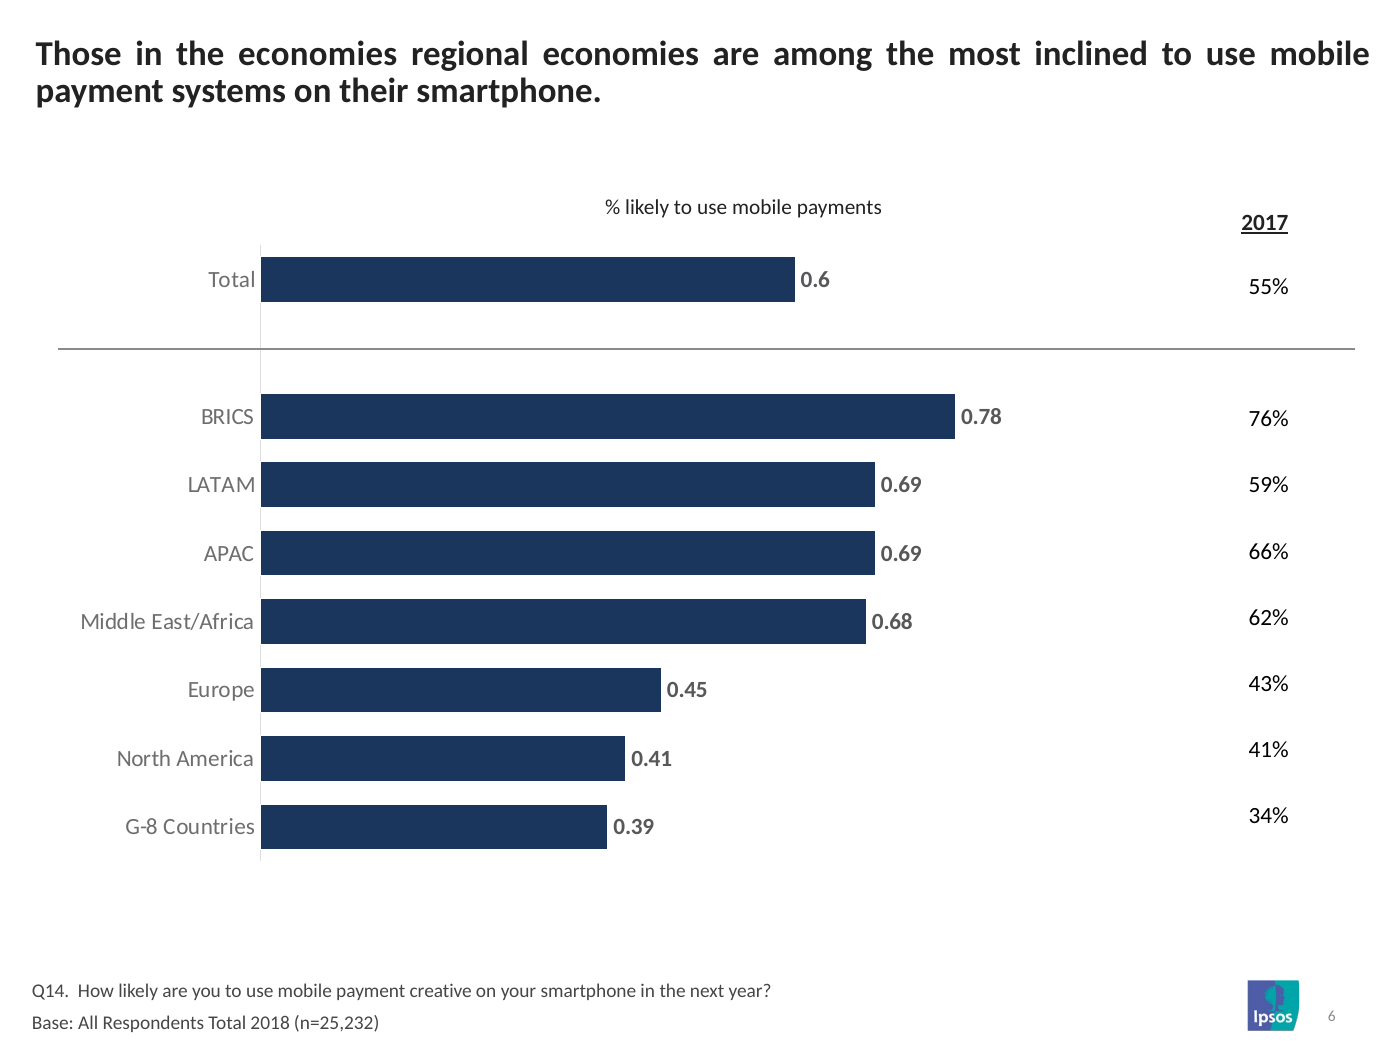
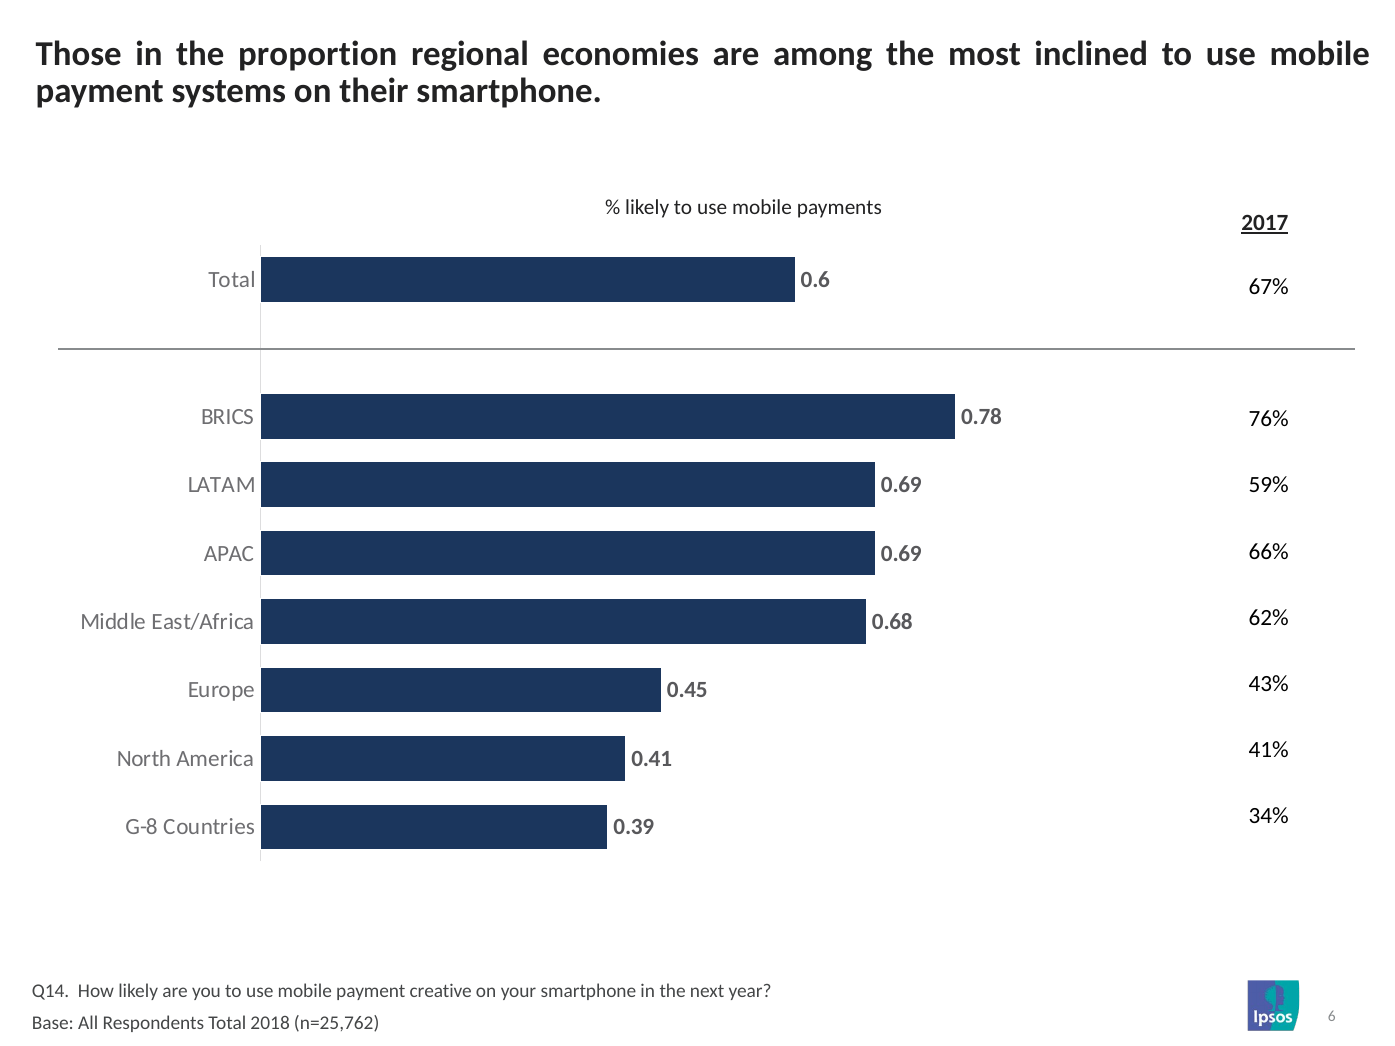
the economies: economies -> proportion (318, 54)
55%: 55% -> 67% (1269, 287)
n=25,232: n=25,232 -> n=25,762 (337, 1024)
